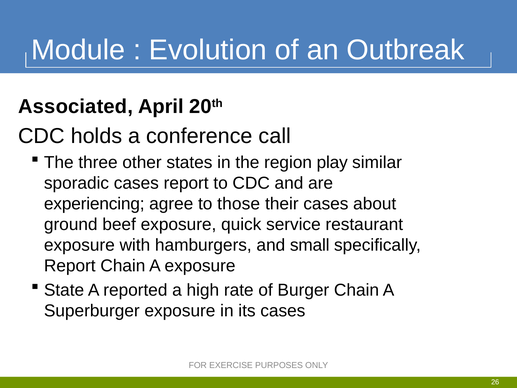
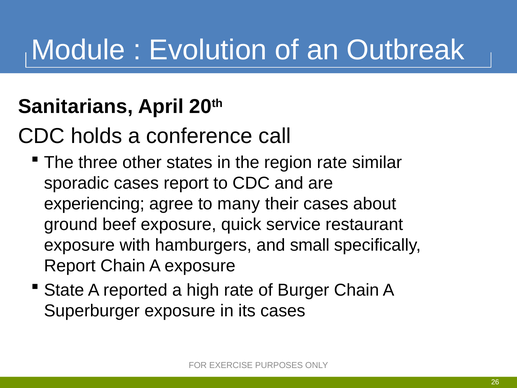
Associated: Associated -> Sanitarians (76, 107)
region play: play -> rate (332, 162)
those: those -> many (239, 204)
